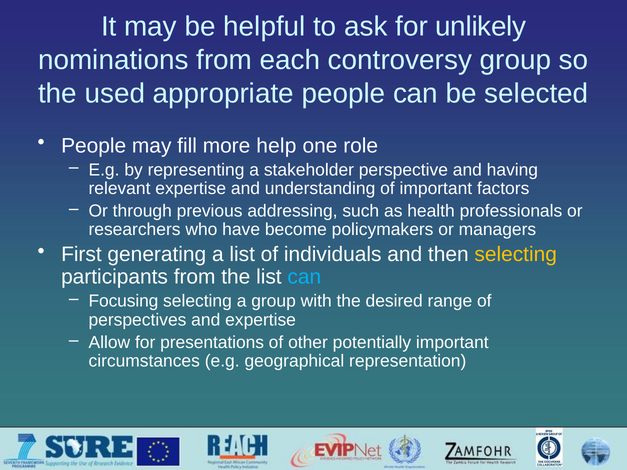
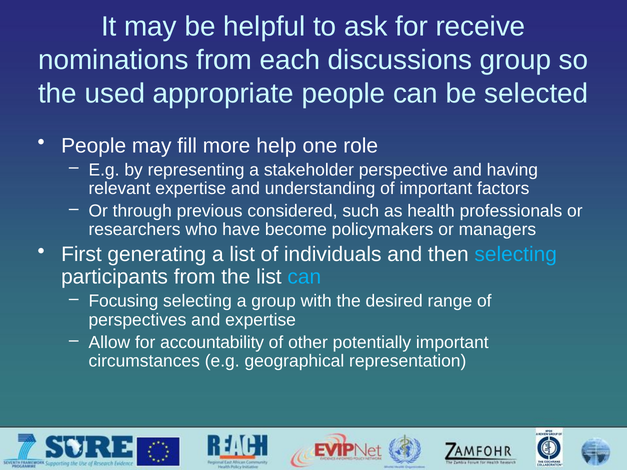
unlikely: unlikely -> receive (481, 26)
controversy: controversy -> discussions (400, 60)
addressing: addressing -> considered (292, 211)
selecting colour: yellow -> light blue (516, 255)
presentations: presentations -> accountability (212, 342)
